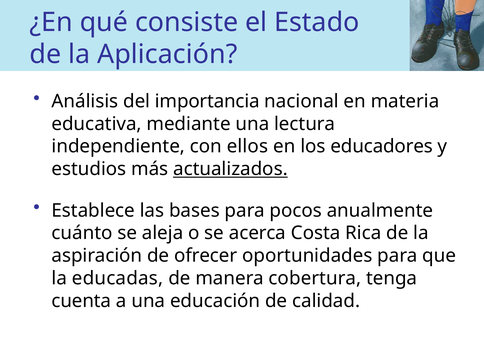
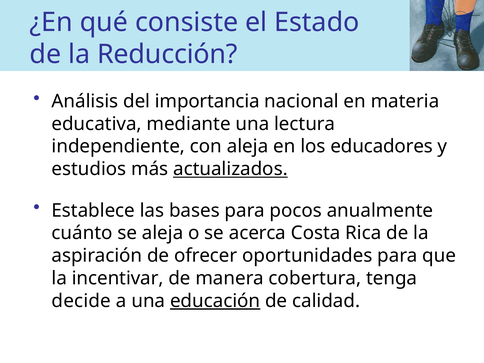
Aplicación: Aplicación -> Reducción (167, 54)
con ellos: ellos -> aleja (248, 146)
educadas: educadas -> incentivar (118, 278)
cuenta: cuenta -> decide (81, 301)
educación underline: none -> present (215, 301)
